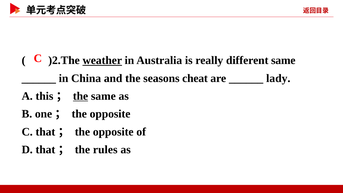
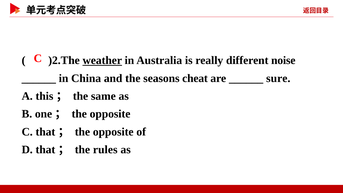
different same: same -> noise (283, 60)
lady: lady -> sure (278, 78)
the underline: present -> none (81, 96)
